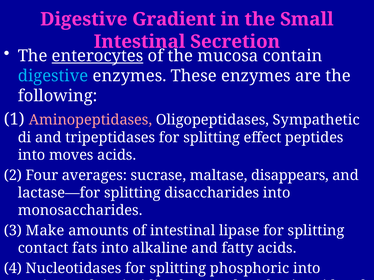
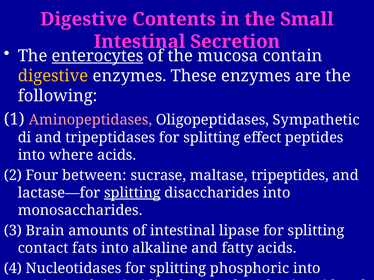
Gradient: Gradient -> Contents (174, 19)
digestive colour: light blue -> yellow (53, 76)
moves: moves -> where (71, 155)
averages: averages -> between (94, 176)
disappears: disappears -> tripeptides (290, 176)
splitting underline: none -> present (132, 193)
Make: Make -> Brain (45, 231)
